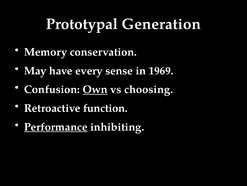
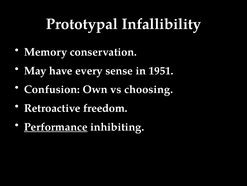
Generation: Generation -> Infallibility (161, 24)
1969: 1969 -> 1951 (161, 70)
Own underline: present -> none (95, 89)
function: function -> freedom (105, 108)
